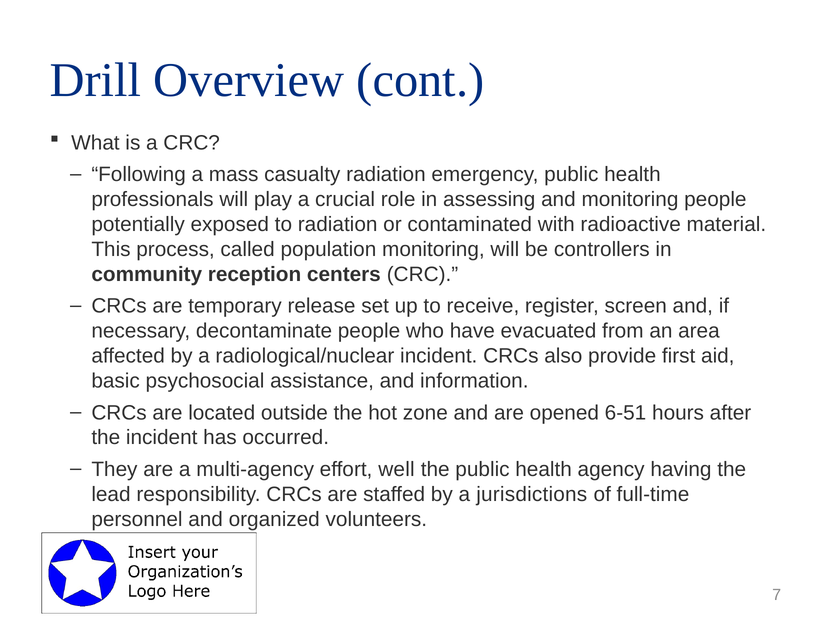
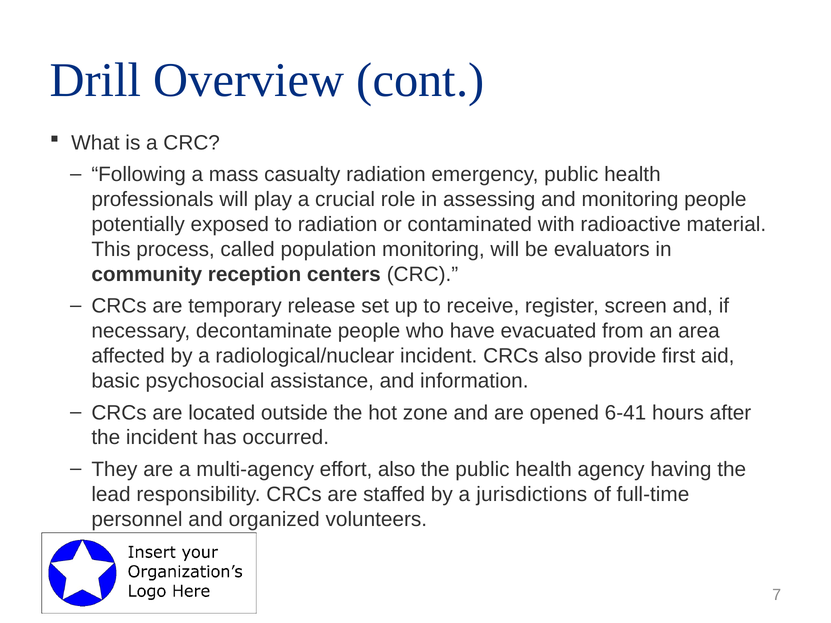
controllers: controllers -> evaluators (602, 249)
6-51: 6-51 -> 6-41 (626, 413)
effort well: well -> also (397, 470)
